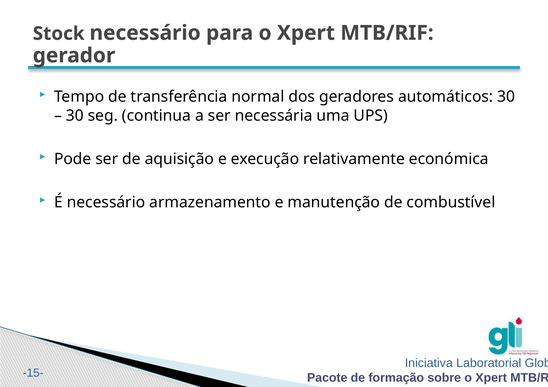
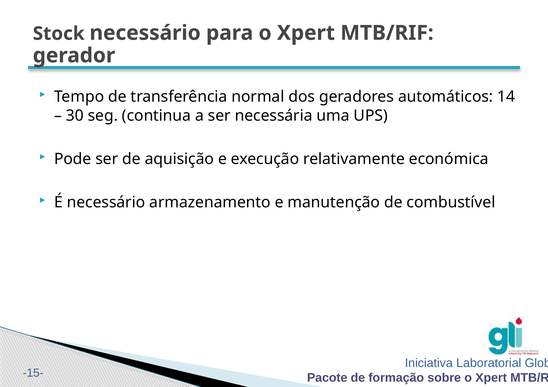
automáticos 30: 30 -> 14 (506, 97)
